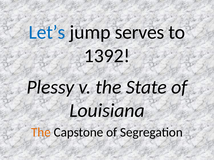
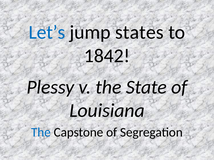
serves: serves -> states (139, 32)
1392: 1392 -> 1842 (107, 56)
The colour: orange -> blue (41, 133)
